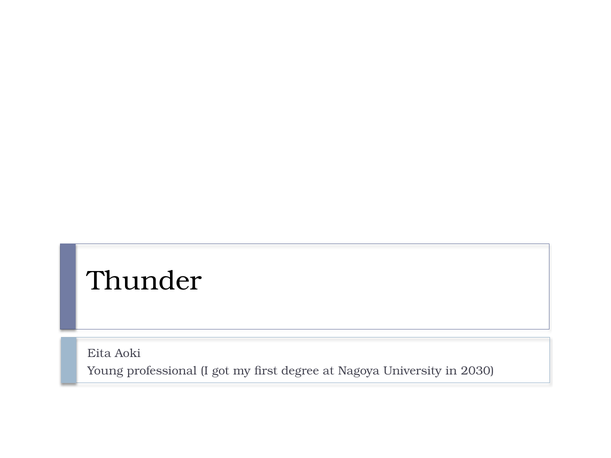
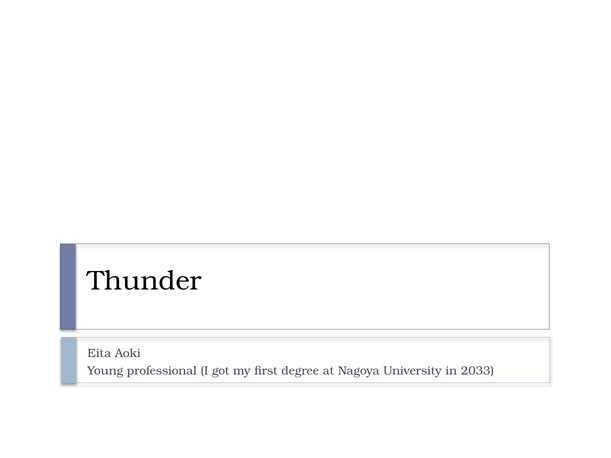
2030: 2030 -> 2033 (477, 371)
